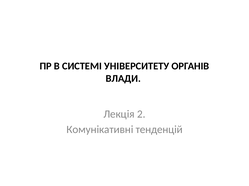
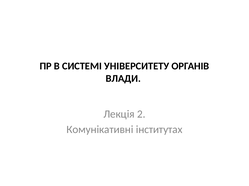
тенденцій: тенденцій -> інститутах (159, 130)
